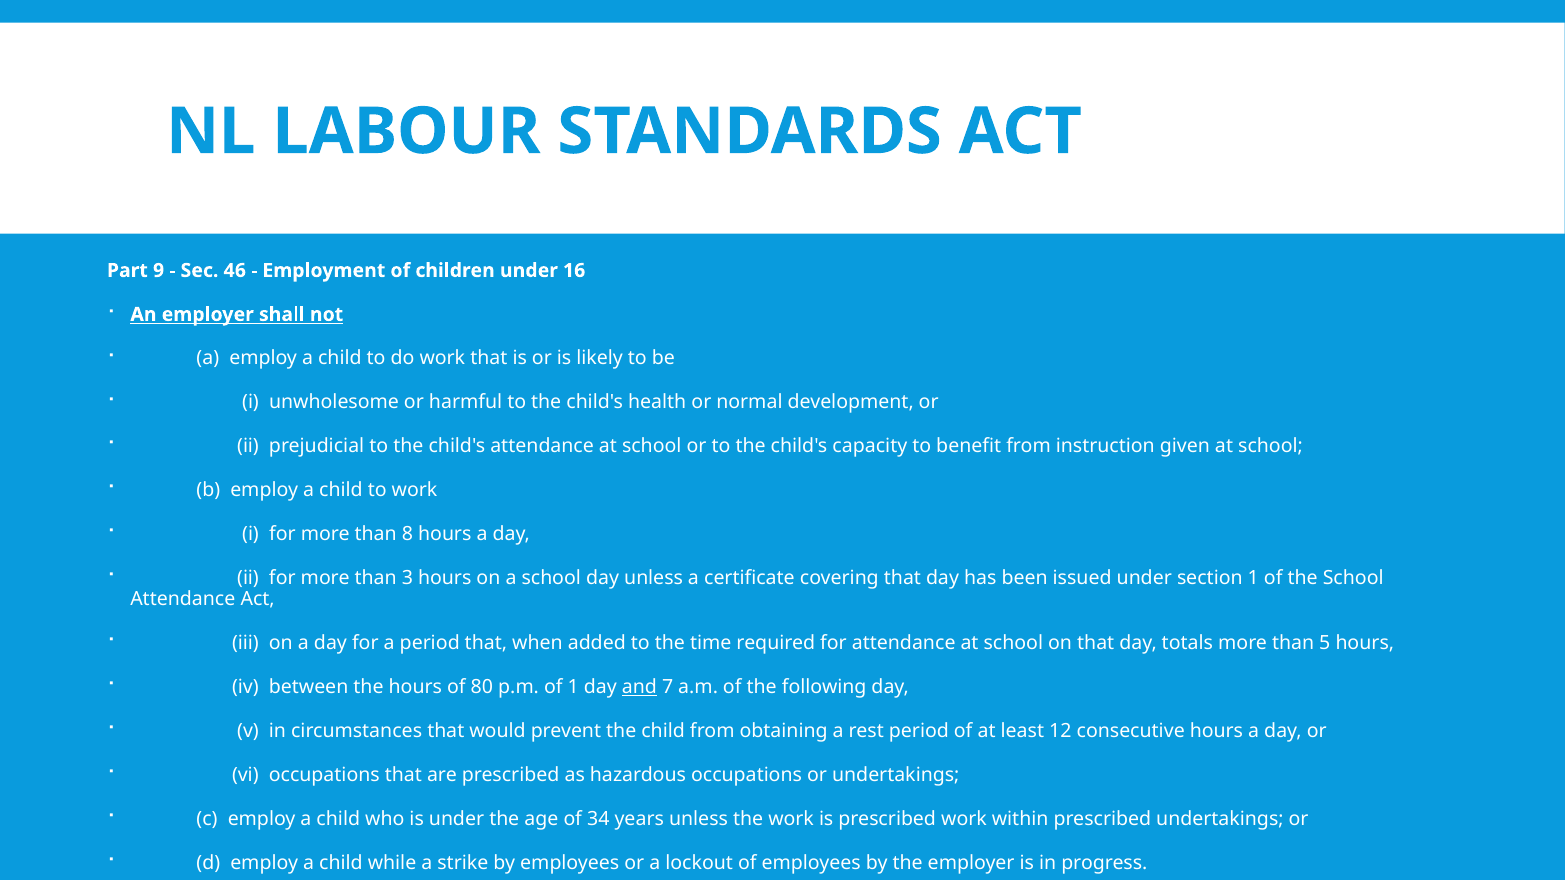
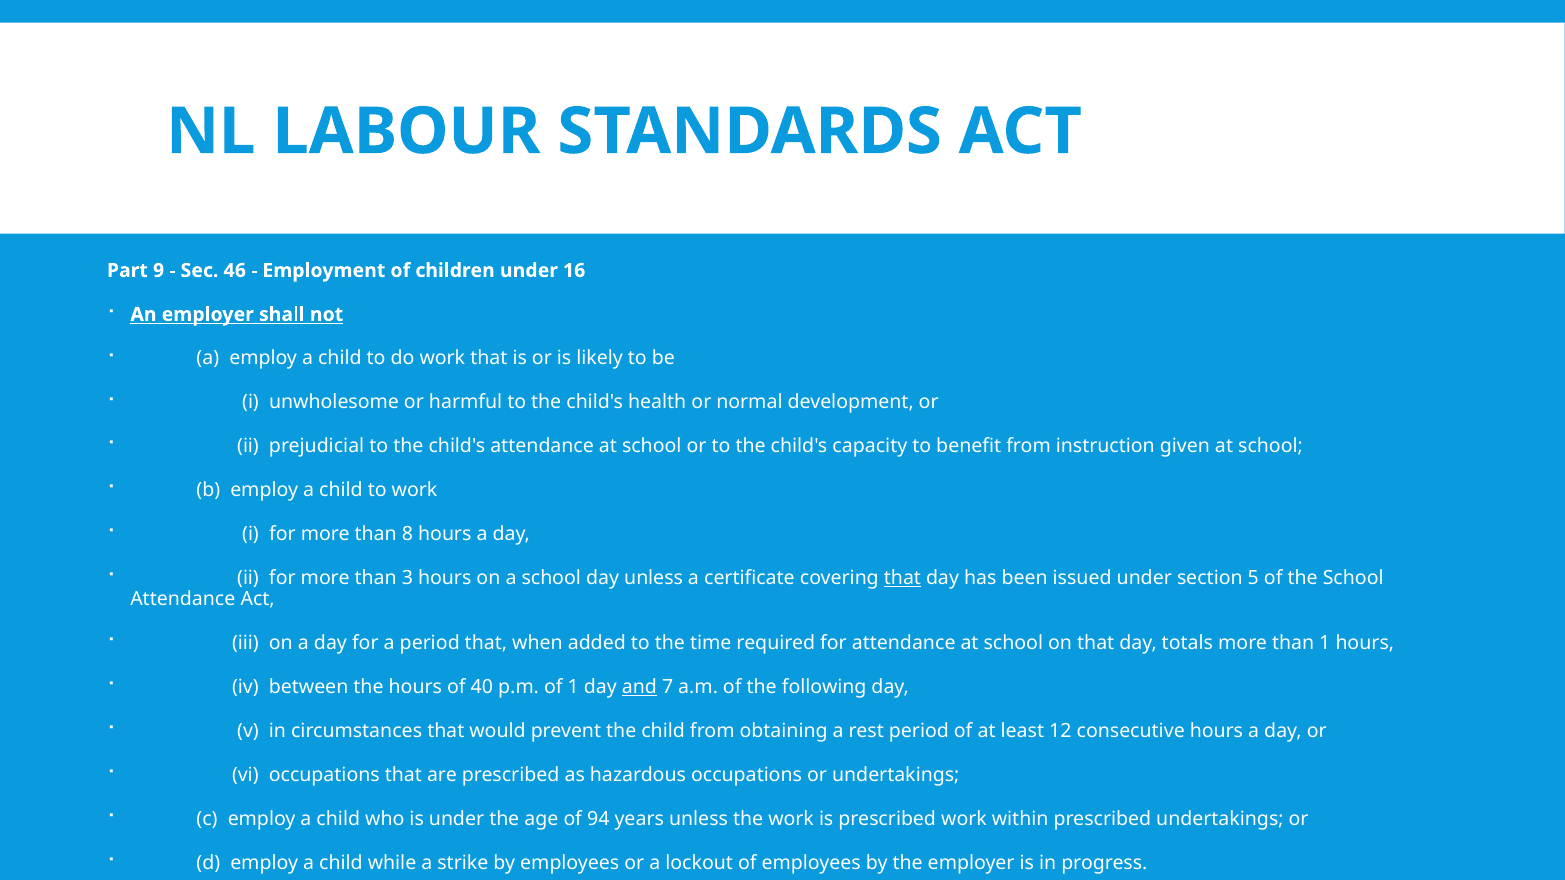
that underline: none -> present (902, 578)
section 1: 1 -> 5 (1253, 578)
than 5: 5 -> 1 (1325, 643)
80: 80 -> 40 (482, 687)
34: 34 -> 94 (598, 819)
